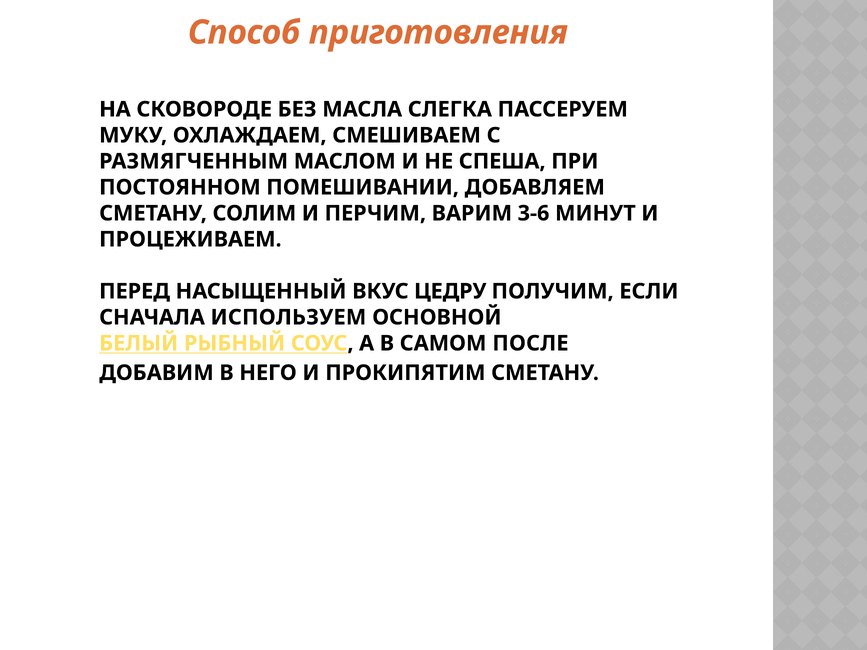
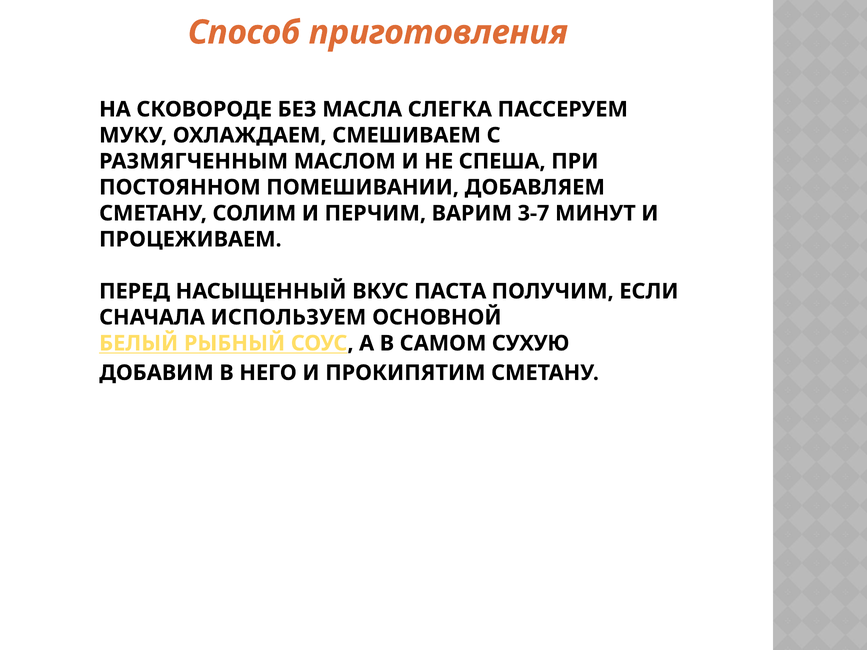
3-6: 3-6 -> 3-7 (534, 213)
ЦЕДРУ: ЦЕДРУ -> ПАСТА (450, 291)
ПОСЛЕ: ПОСЛЕ -> СУХУЮ (531, 343)
